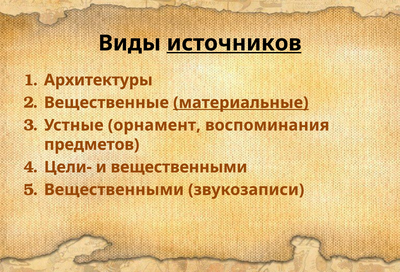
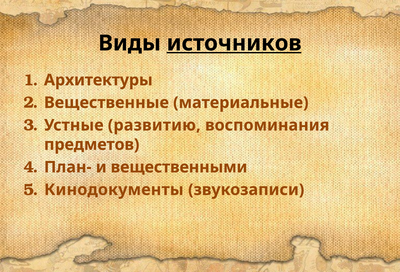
материальные underline: present -> none (241, 103)
орнамент: орнамент -> развитию (154, 125)
Цели-: Цели- -> План- (68, 167)
Вещественными: Вещественными -> Кинодокументы (114, 190)
